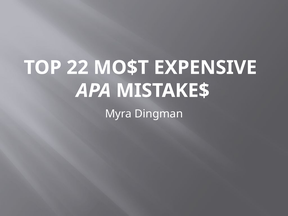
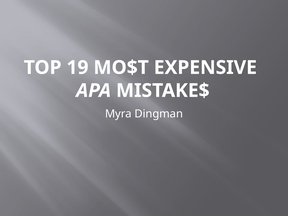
22: 22 -> 19 (77, 68)
